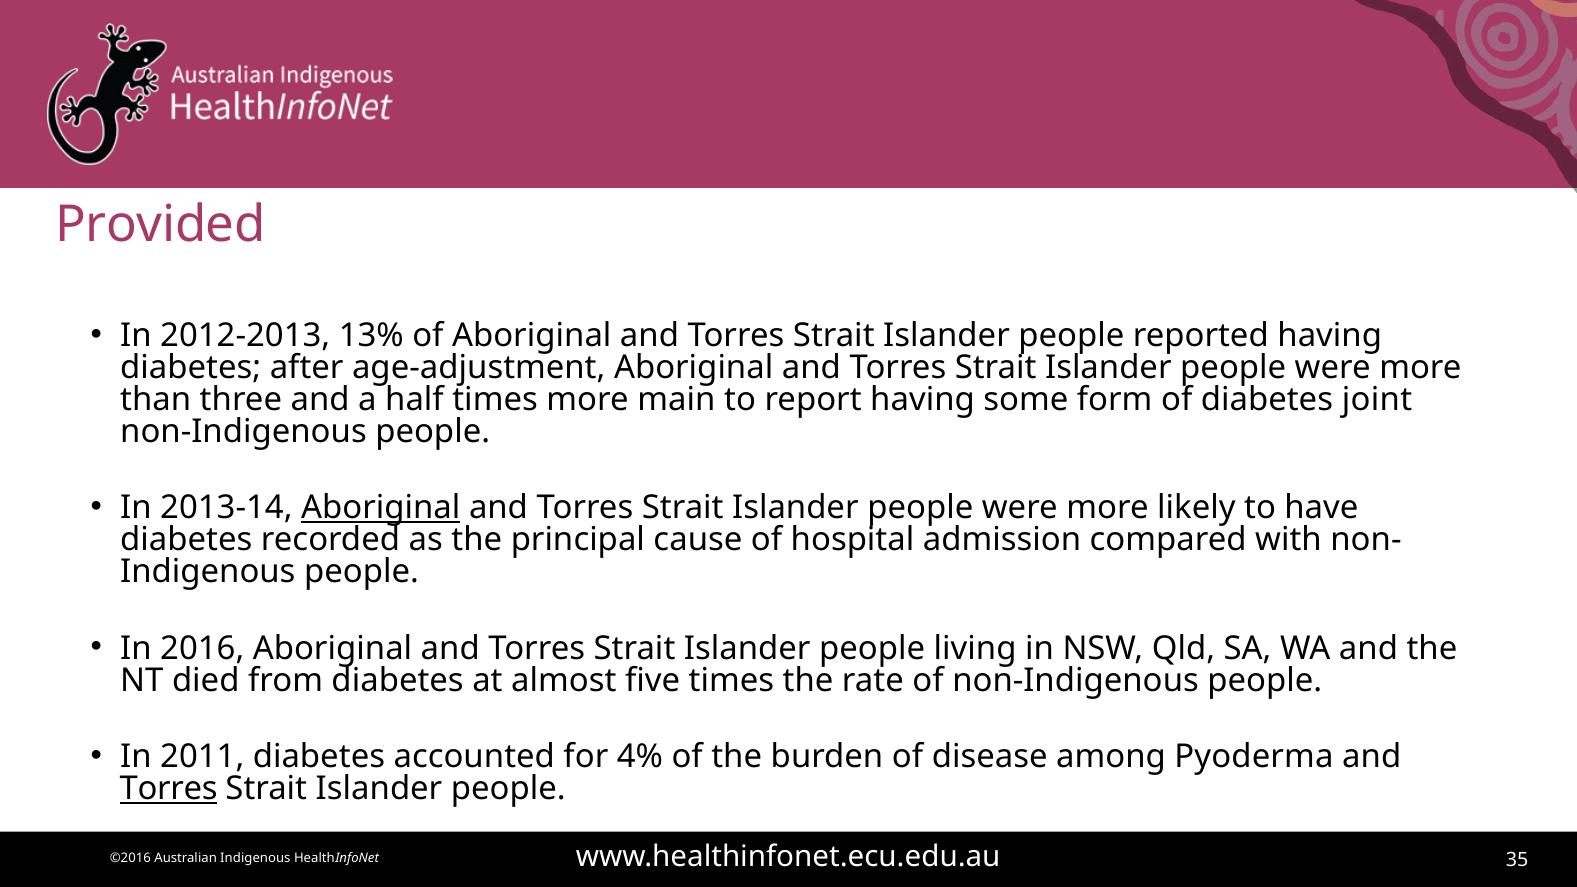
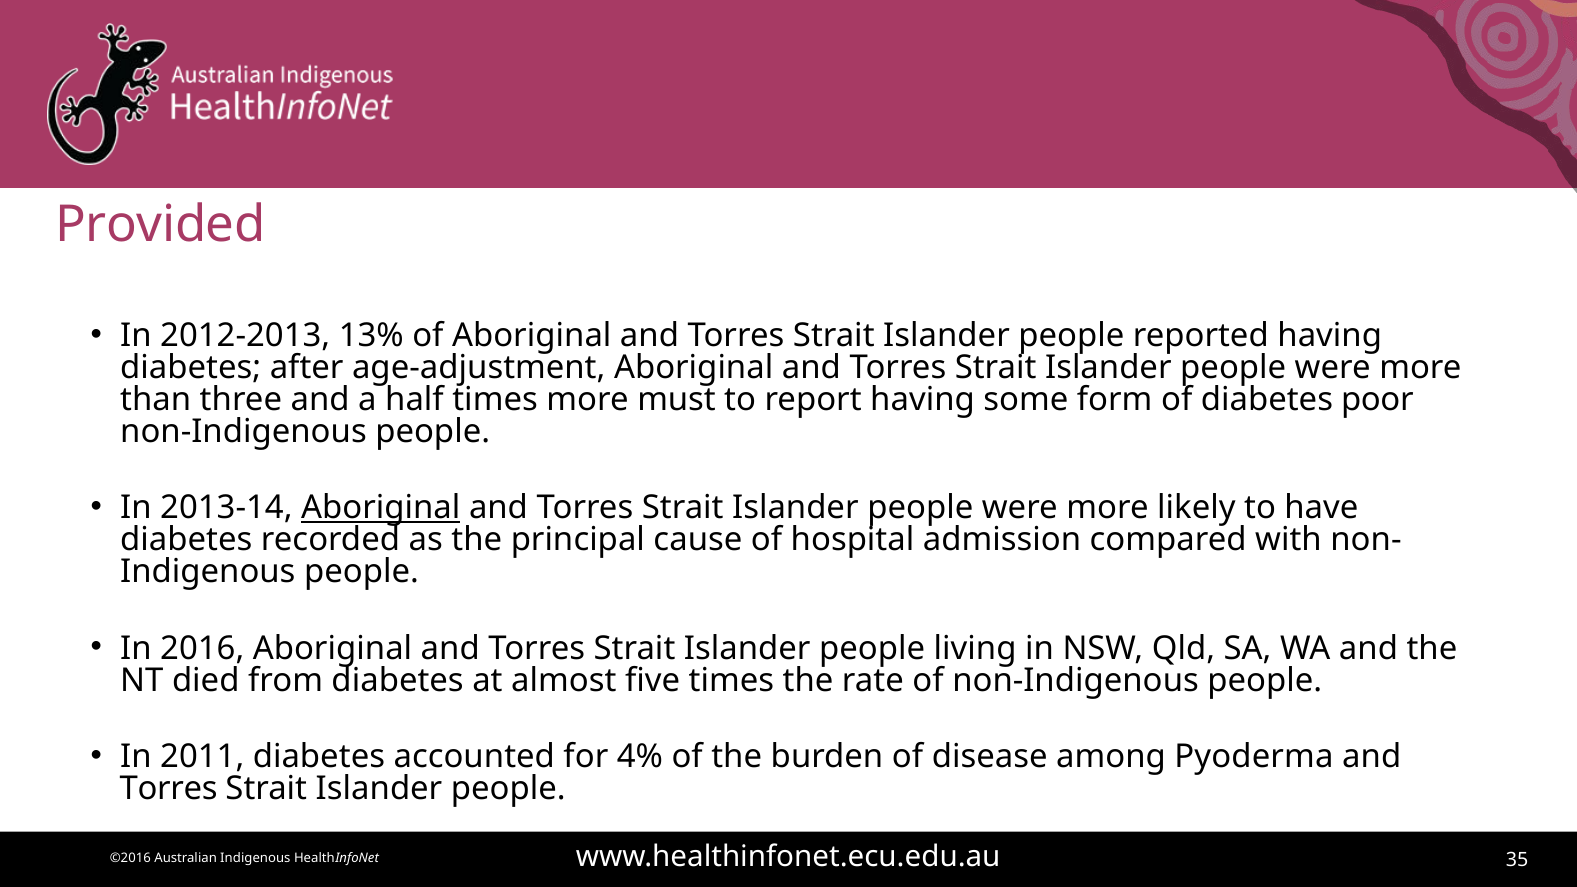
main: main -> must (676, 400)
joint: joint -> poor (1377, 400)
Torres underline: present -> none (169, 788)
